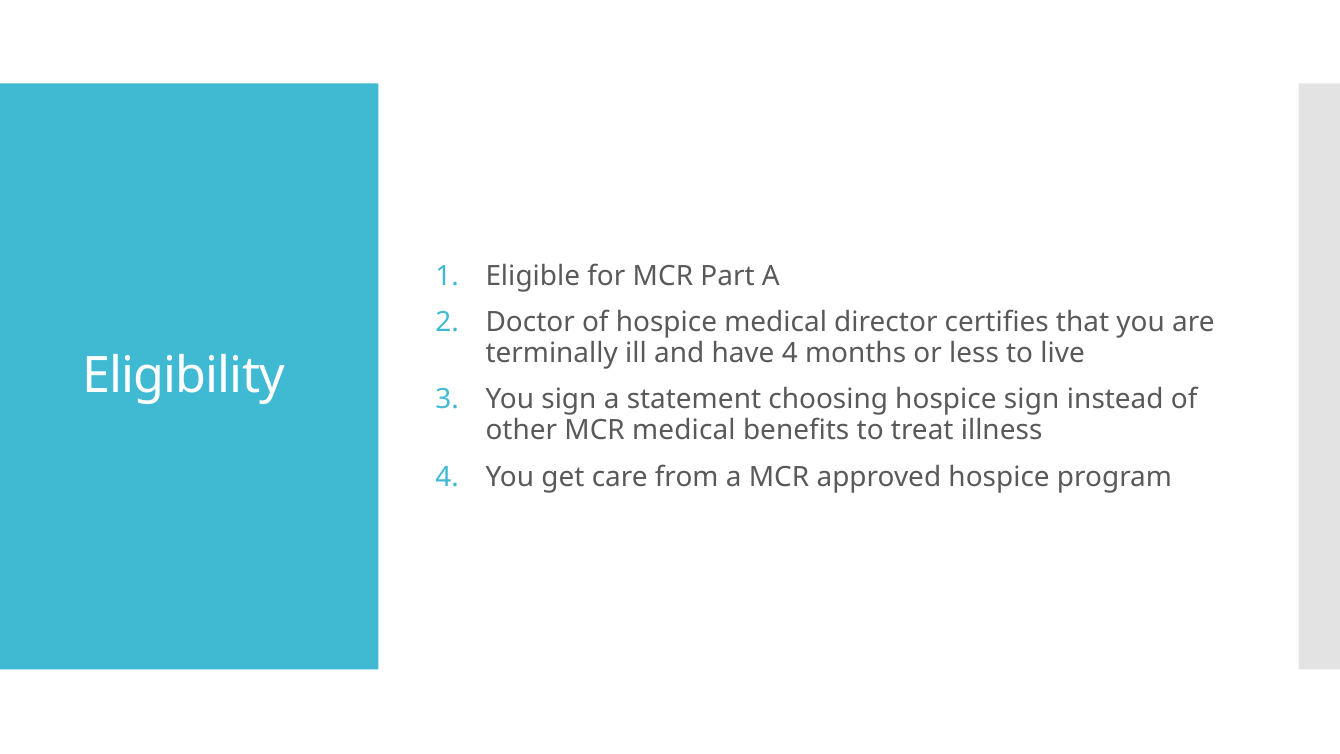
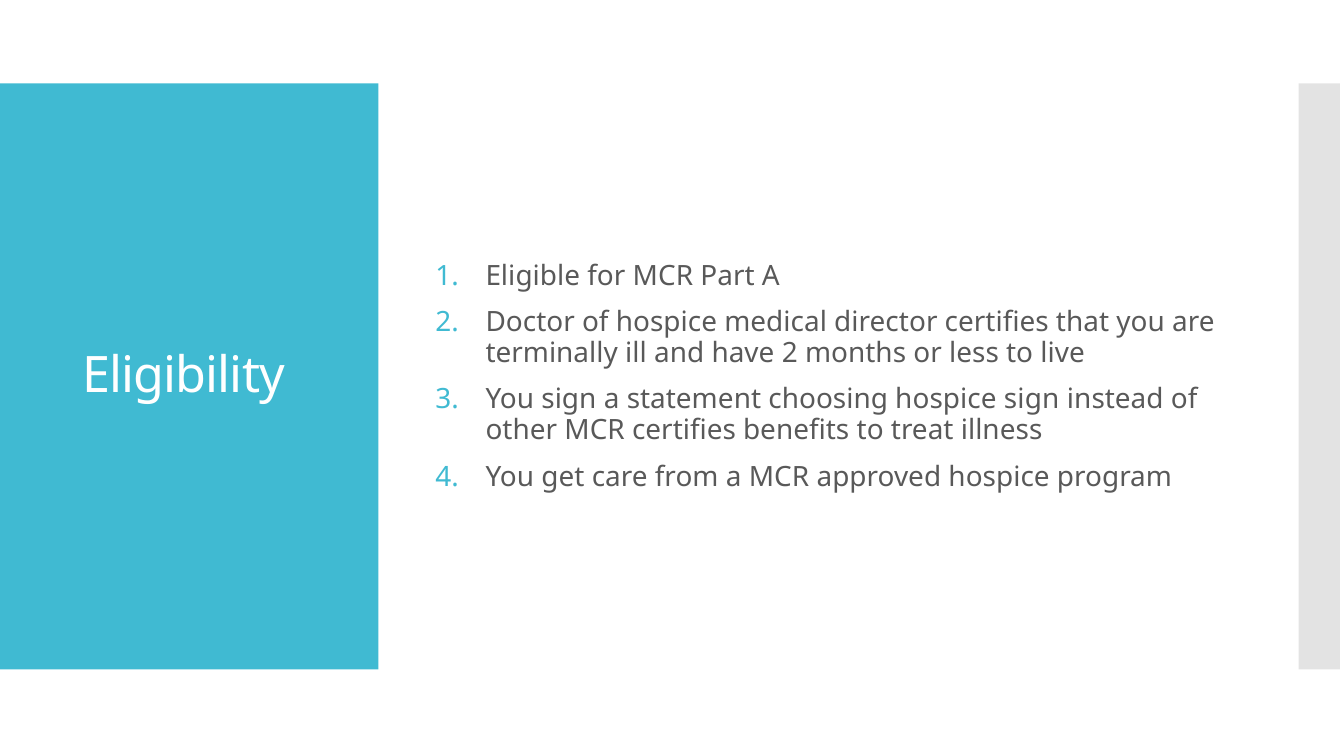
have 4: 4 -> 2 (790, 353)
MCR medical: medical -> certifies (684, 430)
